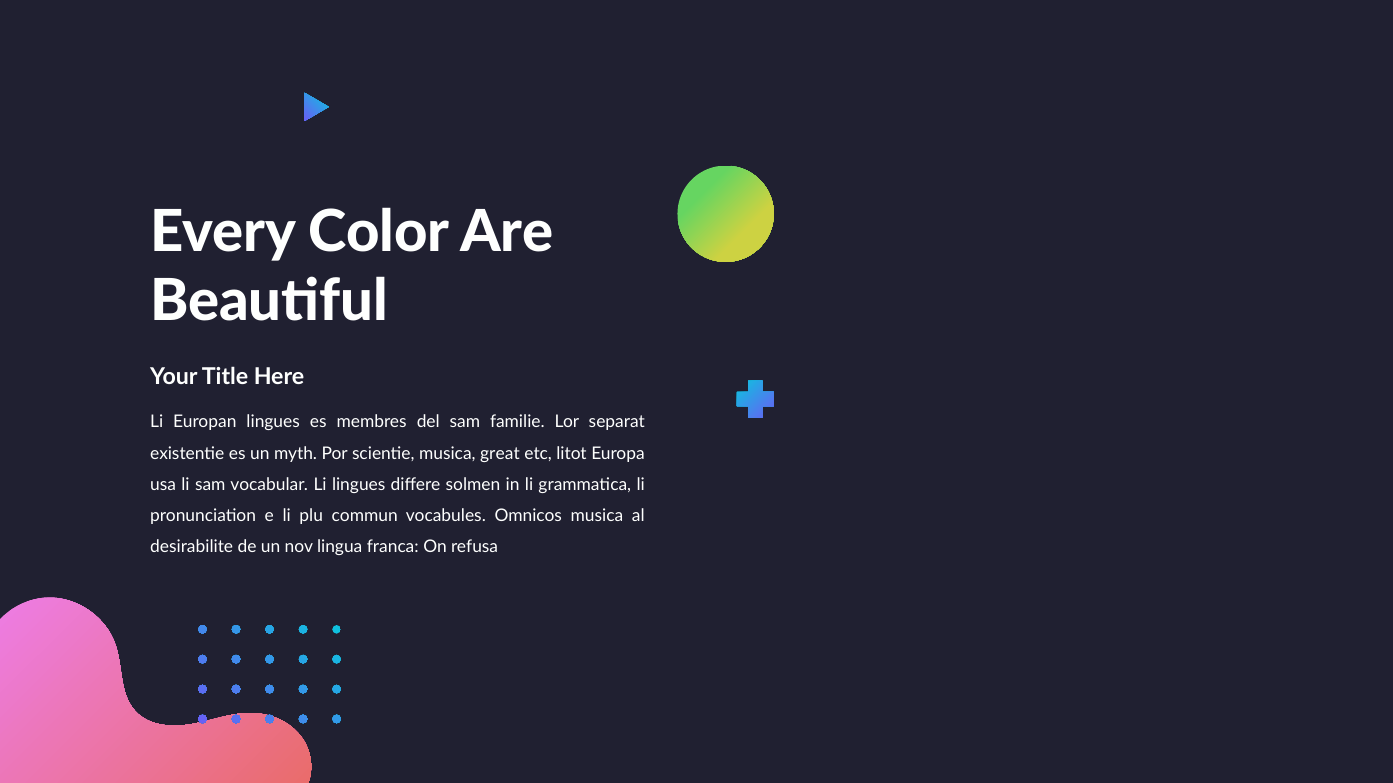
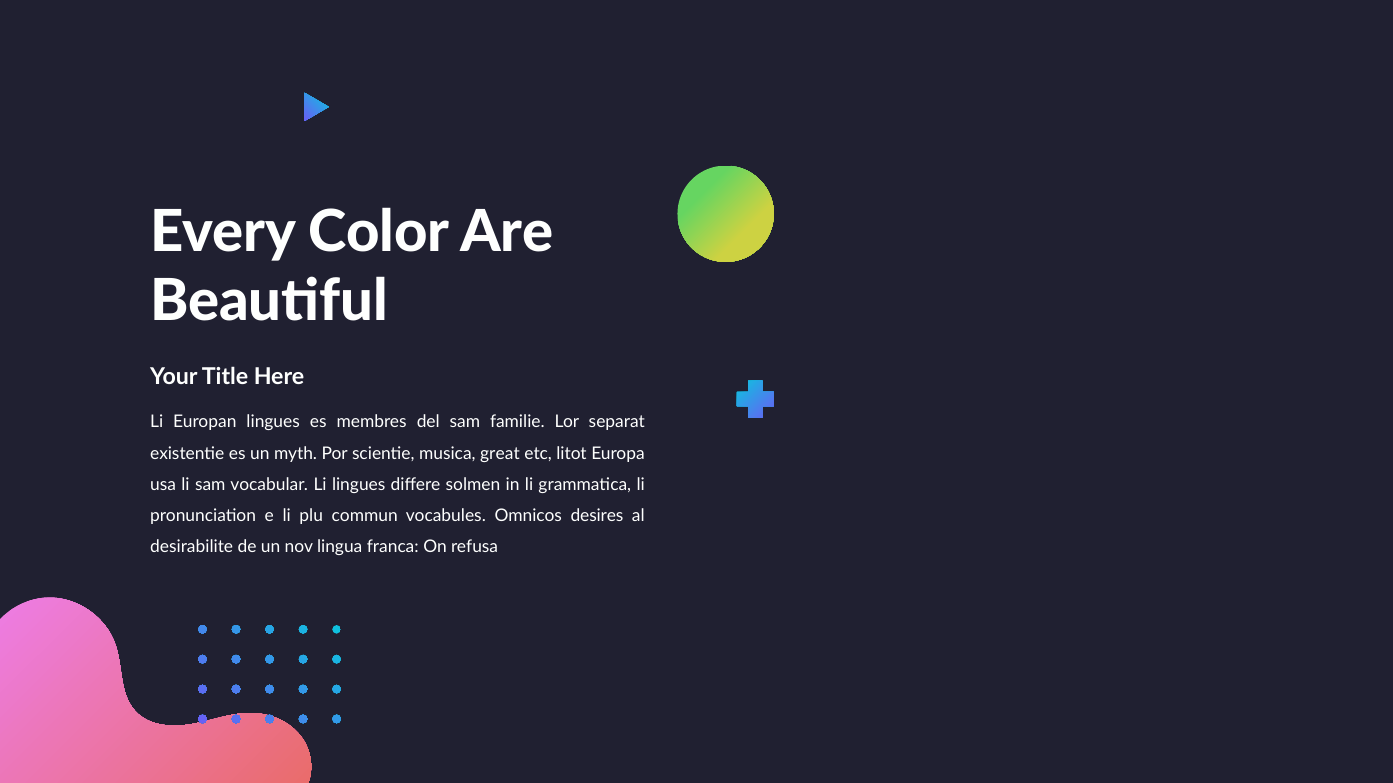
Omnicos musica: musica -> desires (597, 516)
